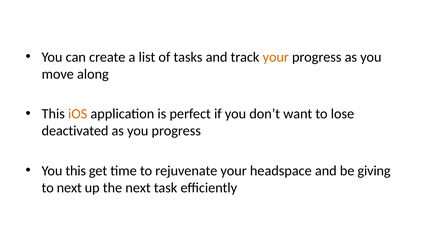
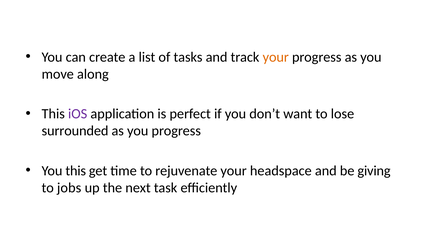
iOS colour: orange -> purple (78, 114)
deactivated: deactivated -> surrounded (75, 131)
to next: next -> jobs (69, 188)
